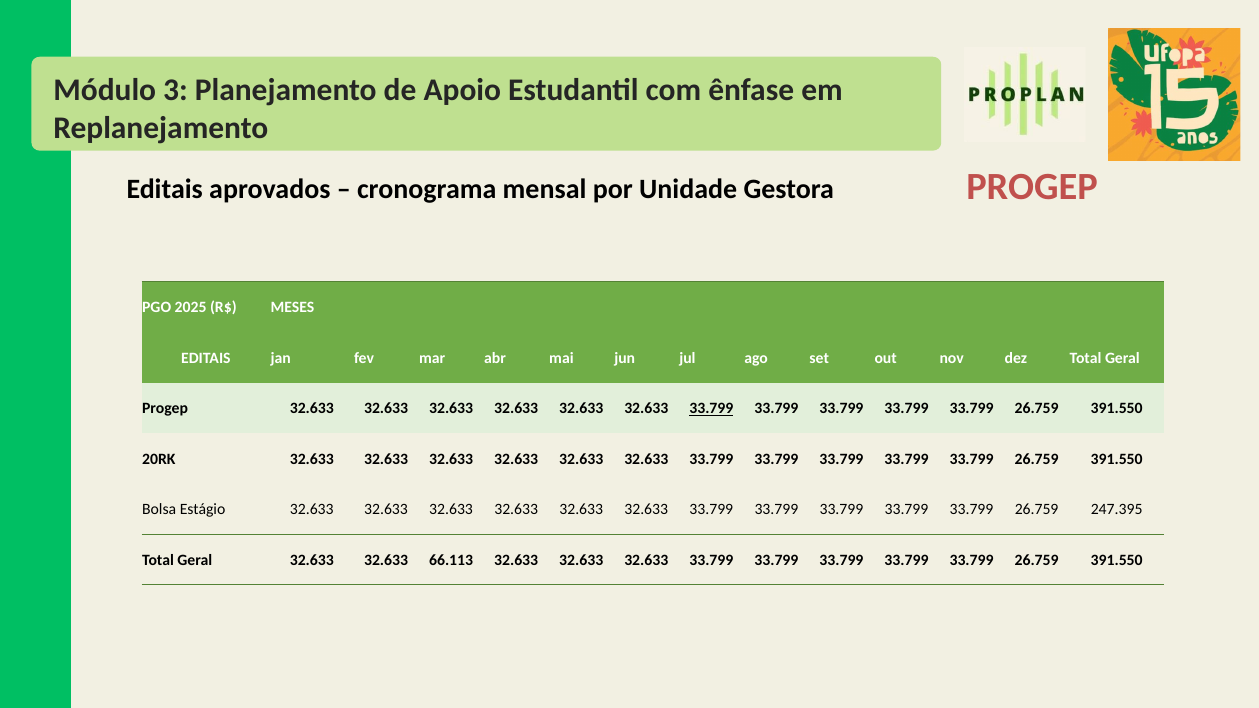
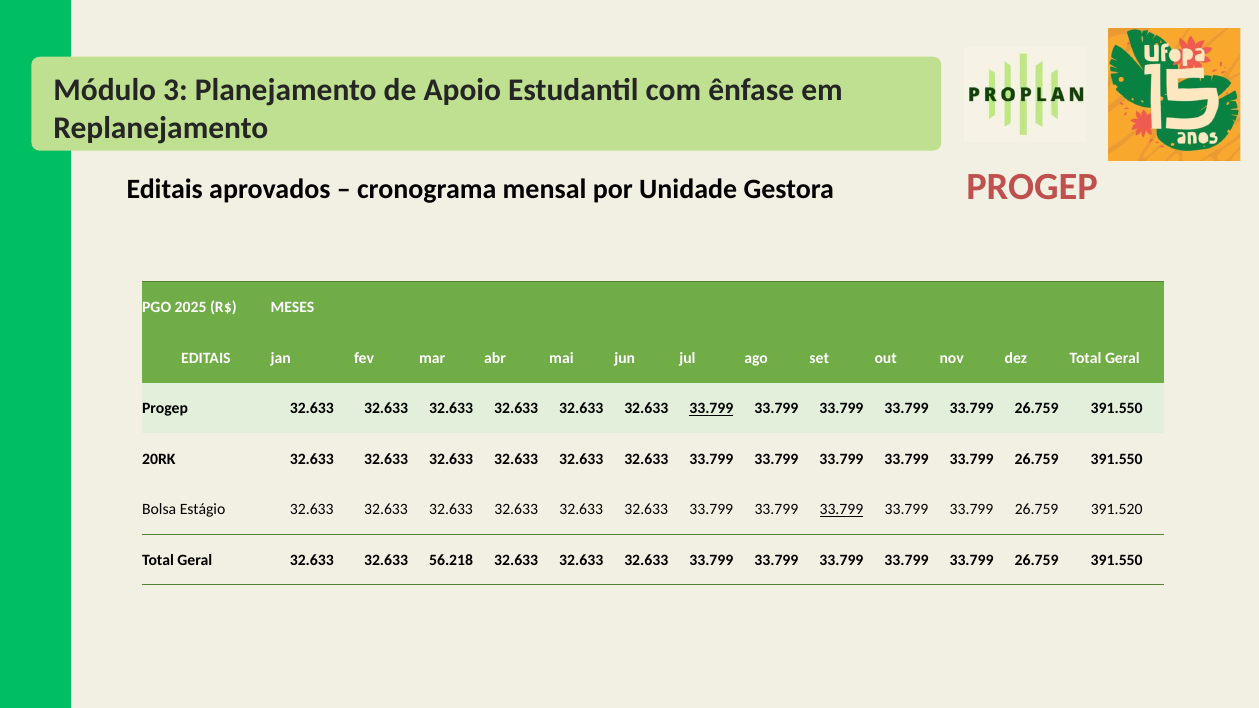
33.799 underline: none -> present (841, 510)
247.395: 247.395 -> 391.520 (1117, 510)
66.113: 66.113 -> 56.218 (451, 560)
